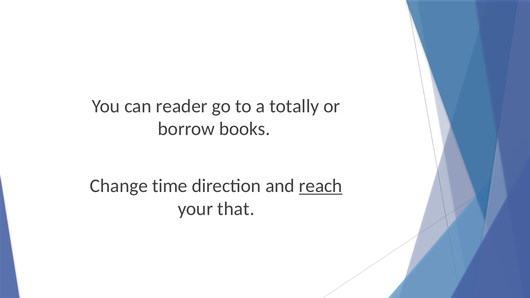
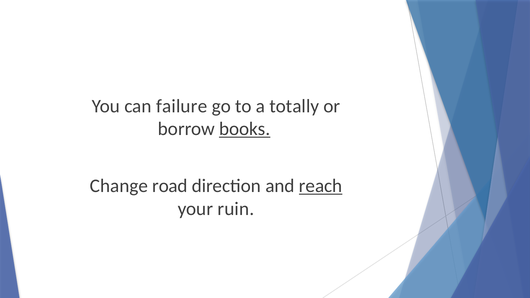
reader: reader -> failure (182, 106)
books underline: none -> present (245, 129)
time: time -> road (170, 186)
that: that -> ruin (236, 209)
